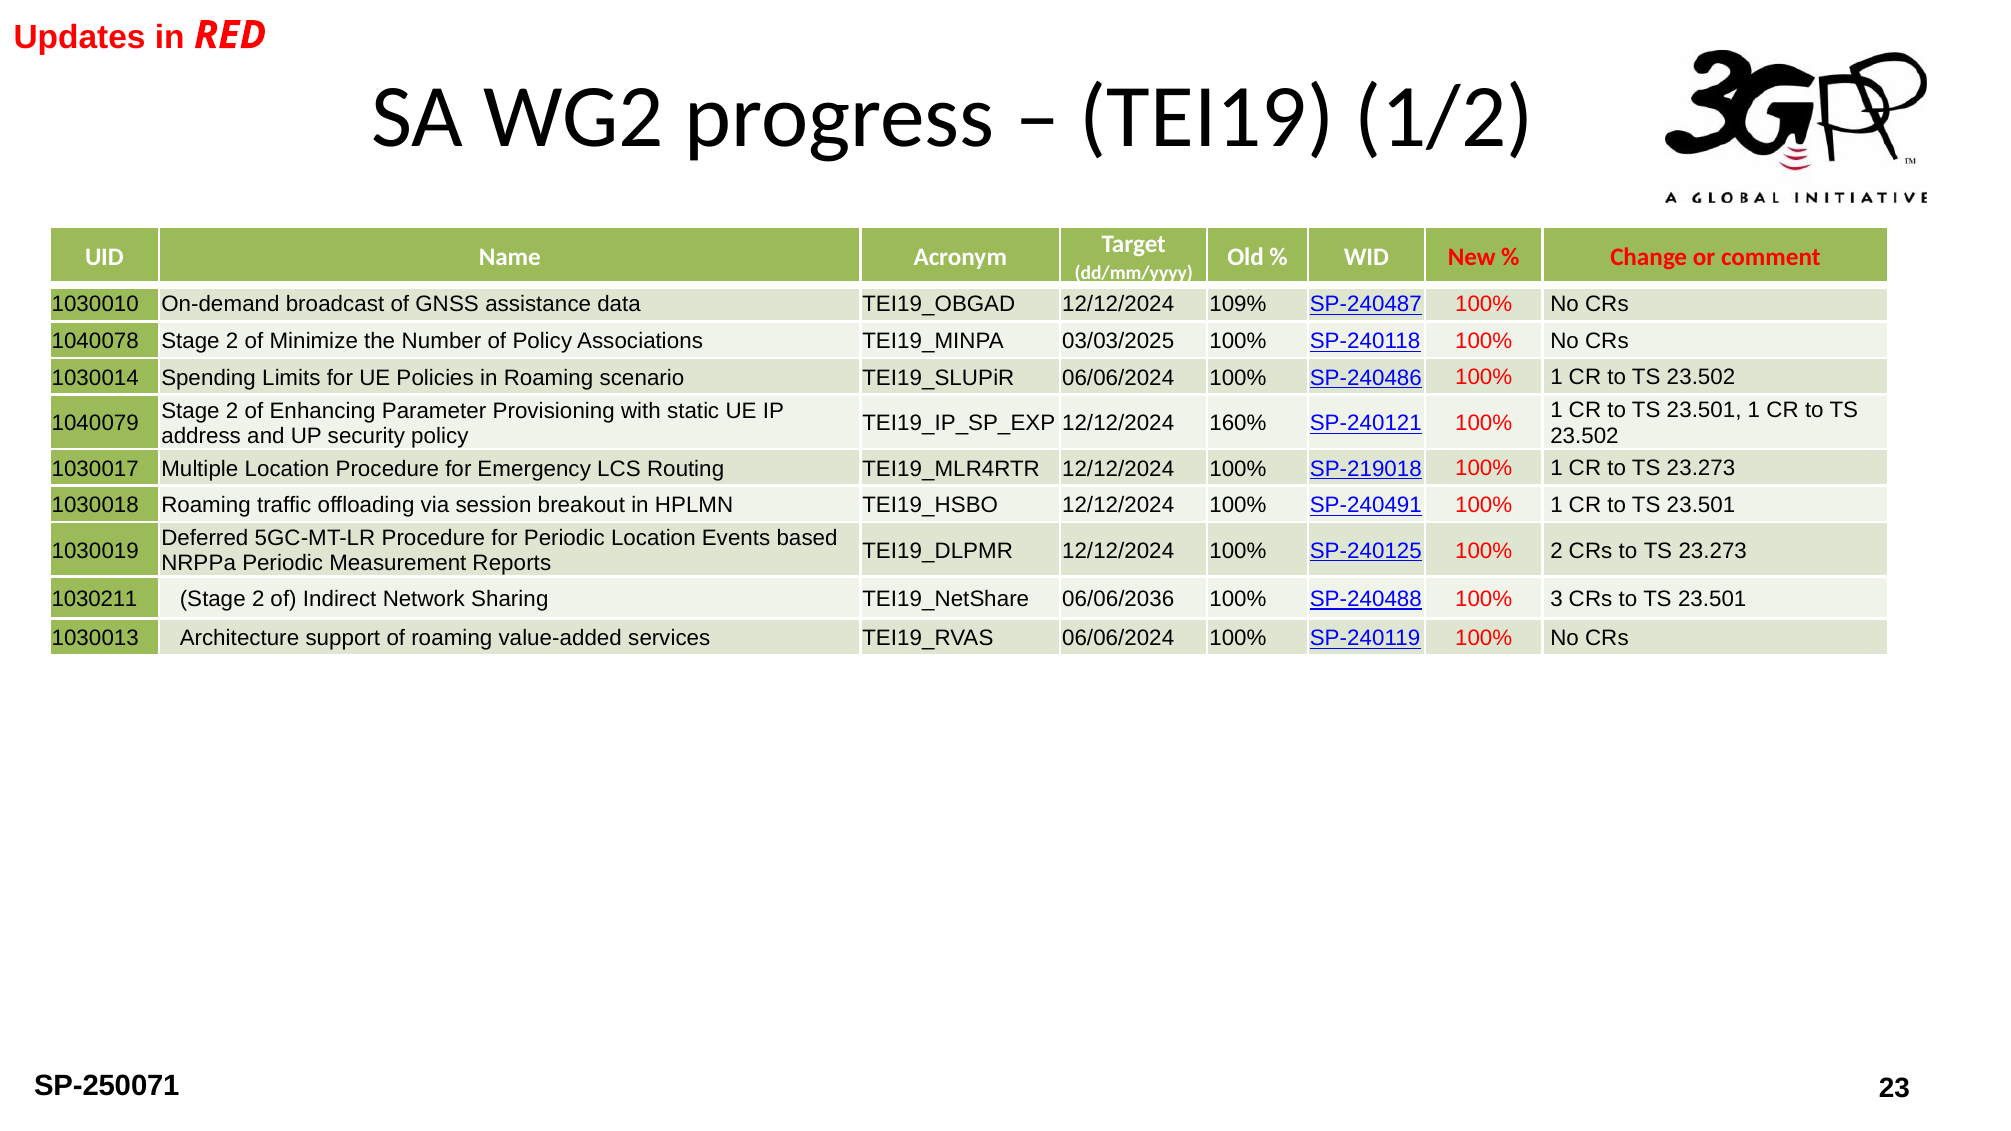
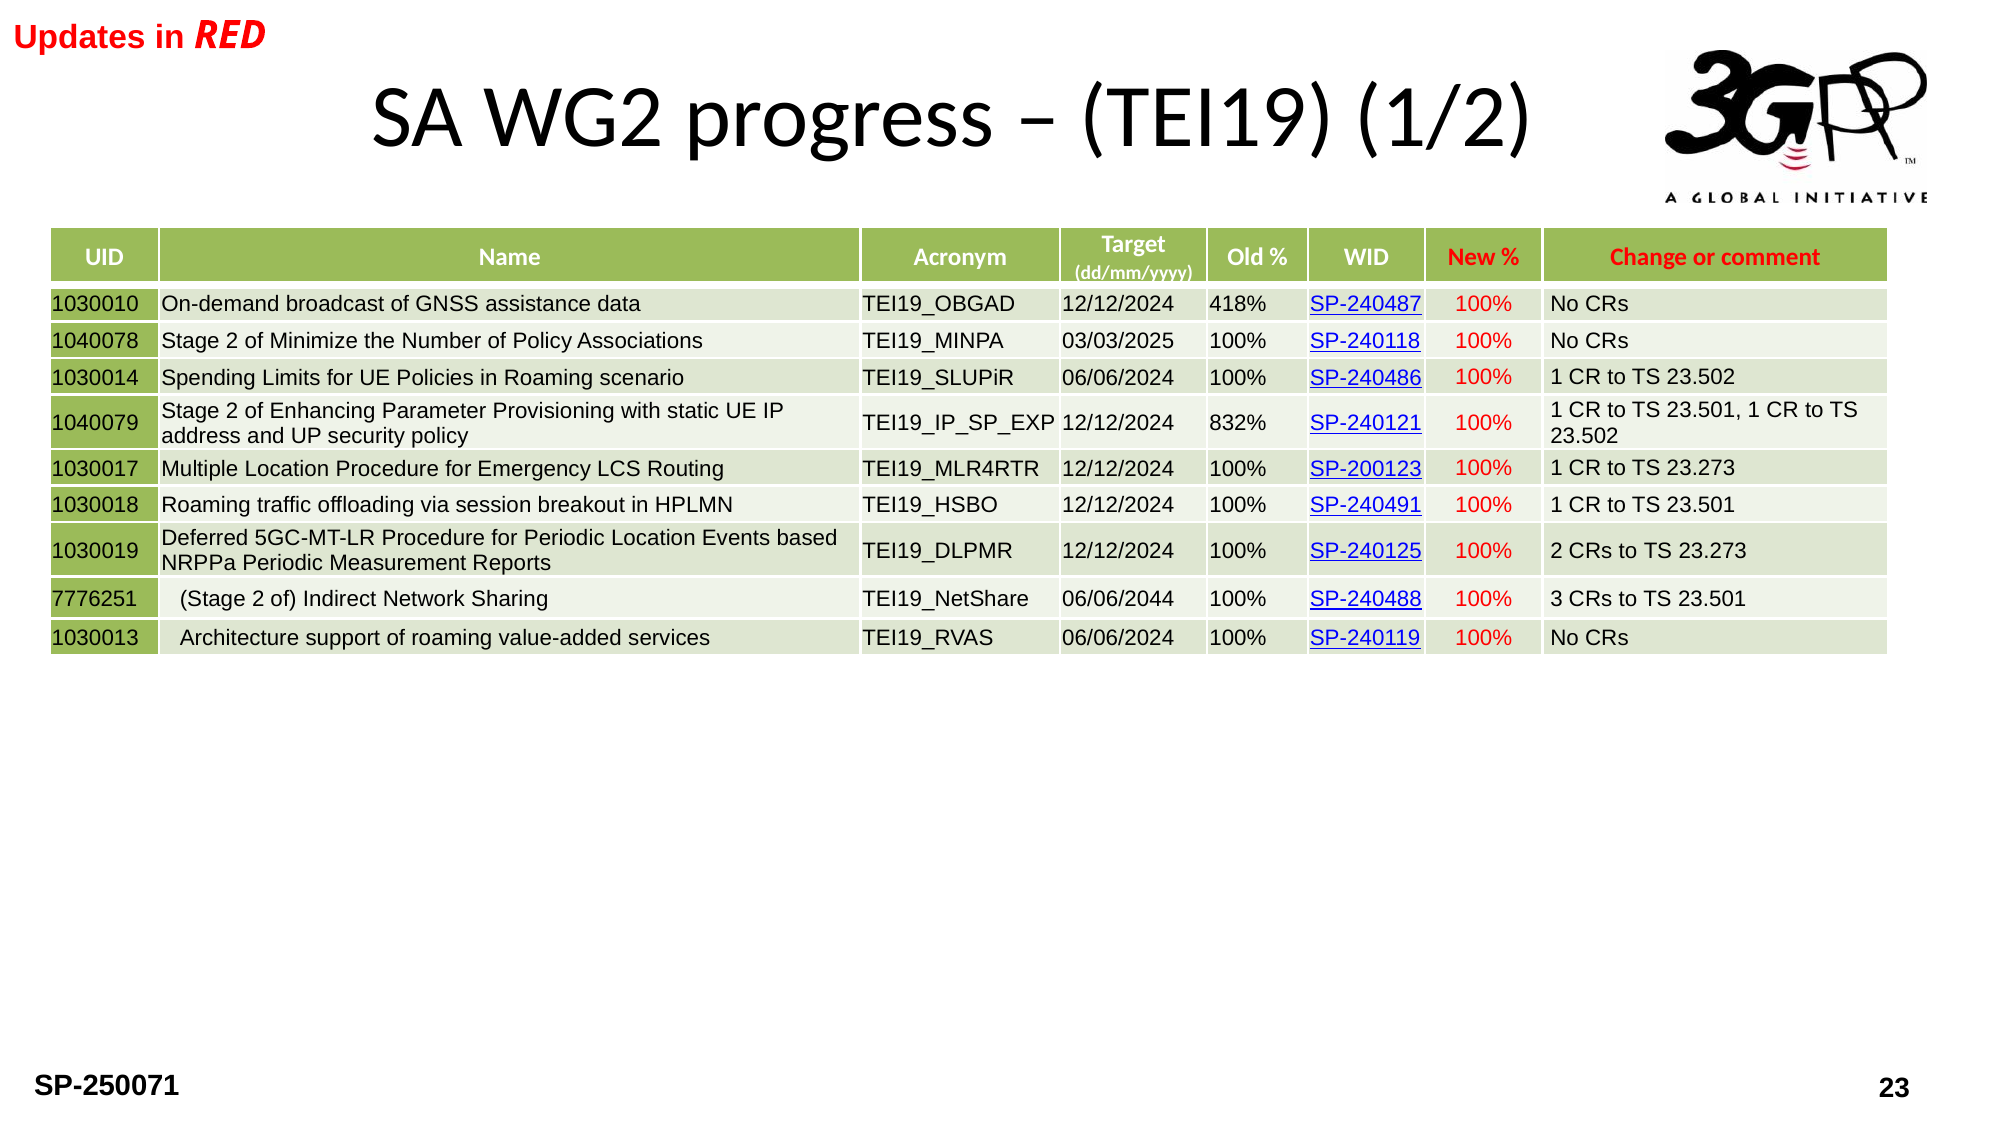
109%: 109% -> 418% (1238, 305)
160%: 160% -> 832% (1238, 423)
SP-219018: SP-219018 -> SP-200123 (1366, 469)
1030211: 1030211 -> 7776251 (95, 599)
06/06/2036: 06/06/2036 -> 06/06/2044 (1118, 599)
